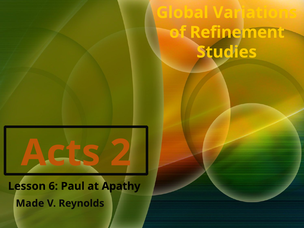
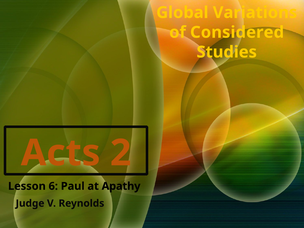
Refinement: Refinement -> Considered (237, 32)
Made: Made -> Judge (30, 203)
